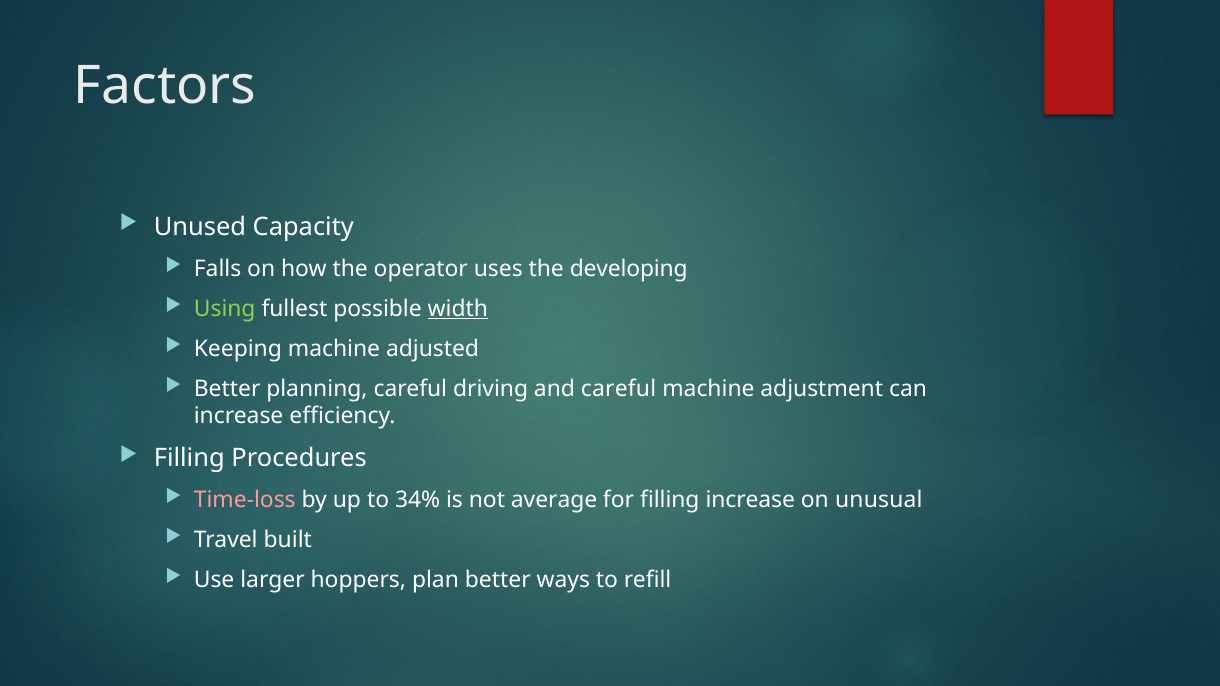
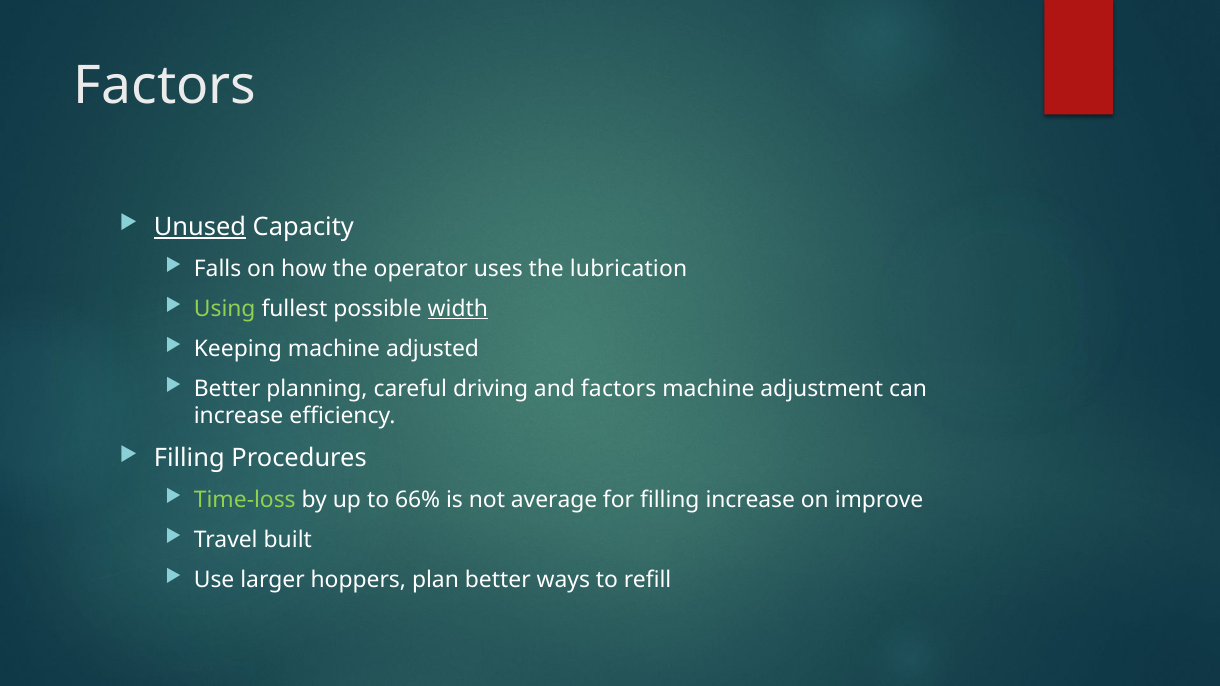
Unused underline: none -> present (200, 227)
developing: developing -> lubrication (629, 269)
and careful: careful -> factors (619, 389)
Time-loss colour: pink -> light green (245, 500)
34%: 34% -> 66% (418, 500)
unusual: unusual -> improve (879, 500)
